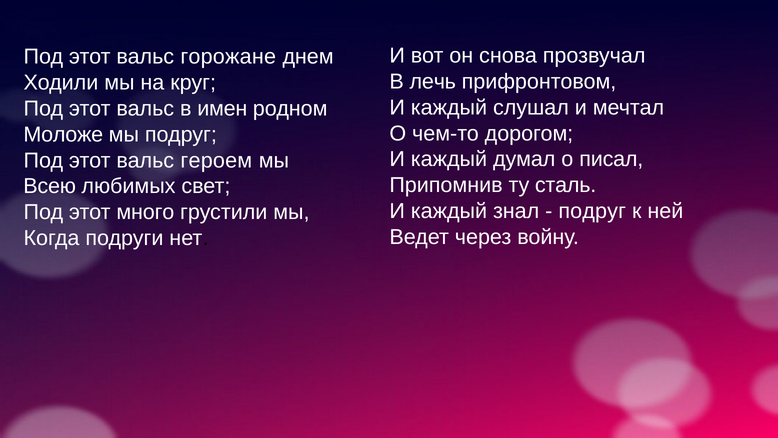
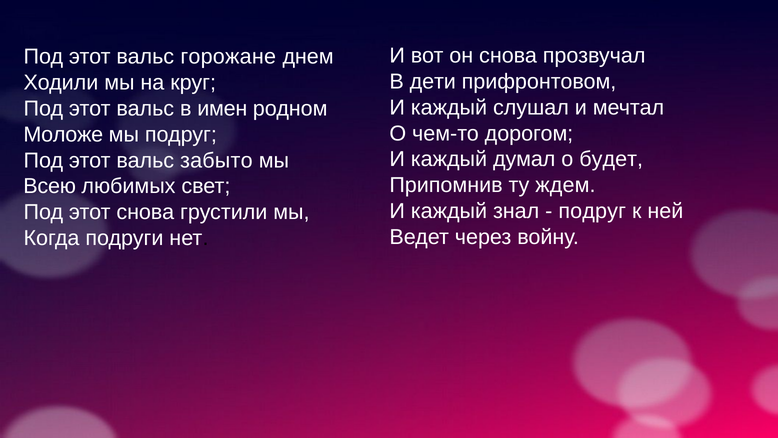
лечь: лечь -> дети (433, 82)
писал: писал -> будет (611, 159)
героем: героем -> забыто (216, 160)
сталь: сталь -> ждем (565, 185)
этот много: много -> снова (145, 212)
